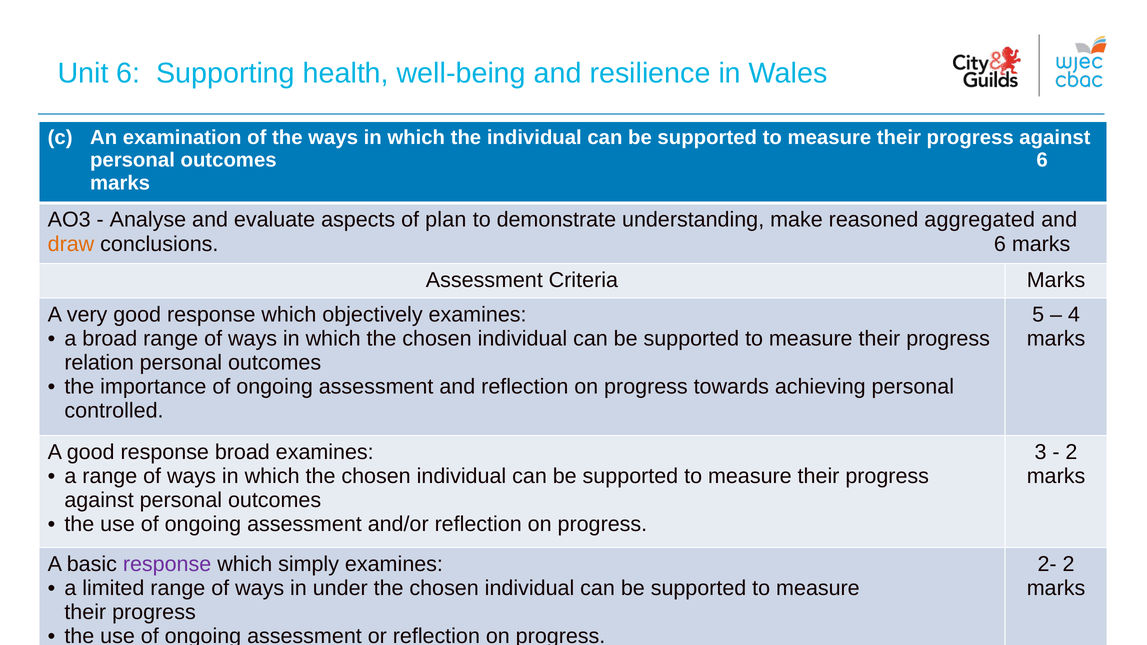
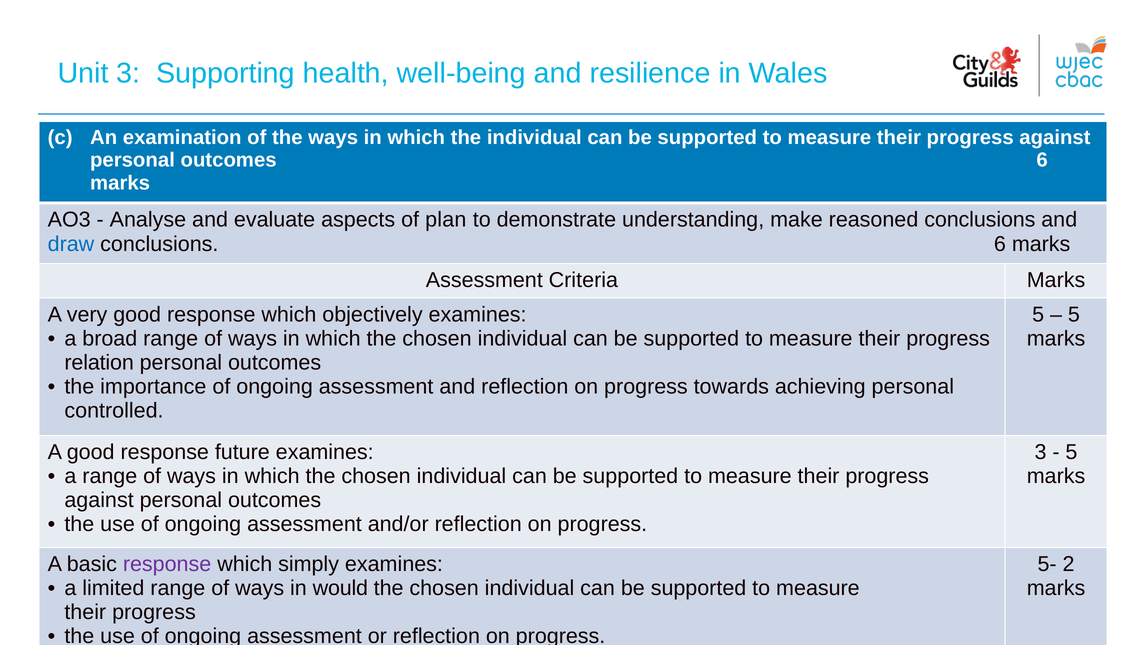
Unit 6: 6 -> 3 (128, 73)
reasoned aggregated: aggregated -> conclusions (980, 220)
draw colour: orange -> blue (71, 244)
4: 4 -> 5 (1074, 315)
response broad: broad -> future (242, 452)
2: 2 -> 5 (1071, 452)
2-: 2- -> 5- (1047, 564)
under: under -> would (340, 588)
